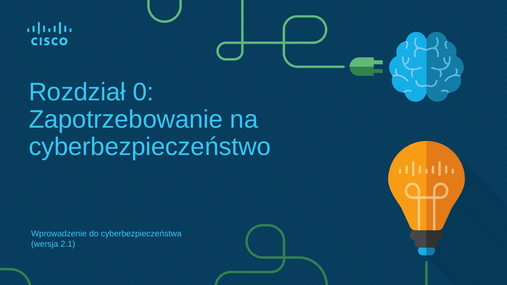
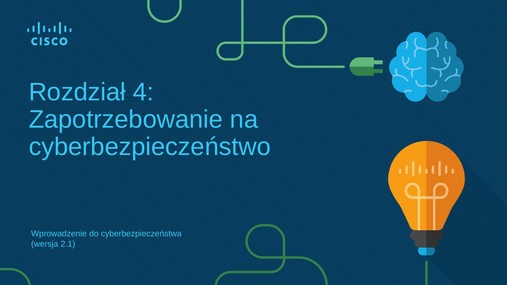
0: 0 -> 4 (143, 92)
